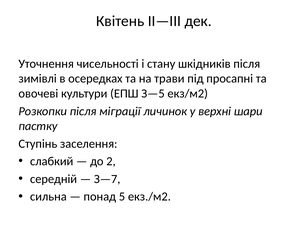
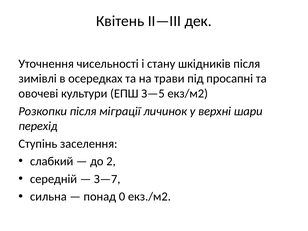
пастку: пастку -> перехід (38, 126)
5: 5 -> 0 (122, 197)
